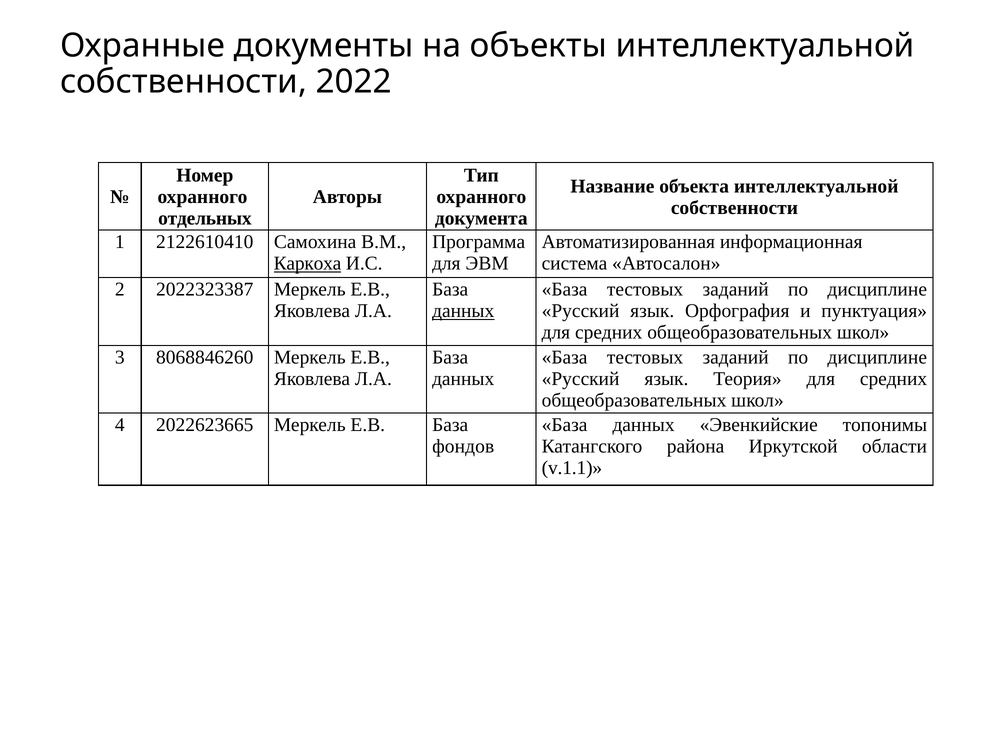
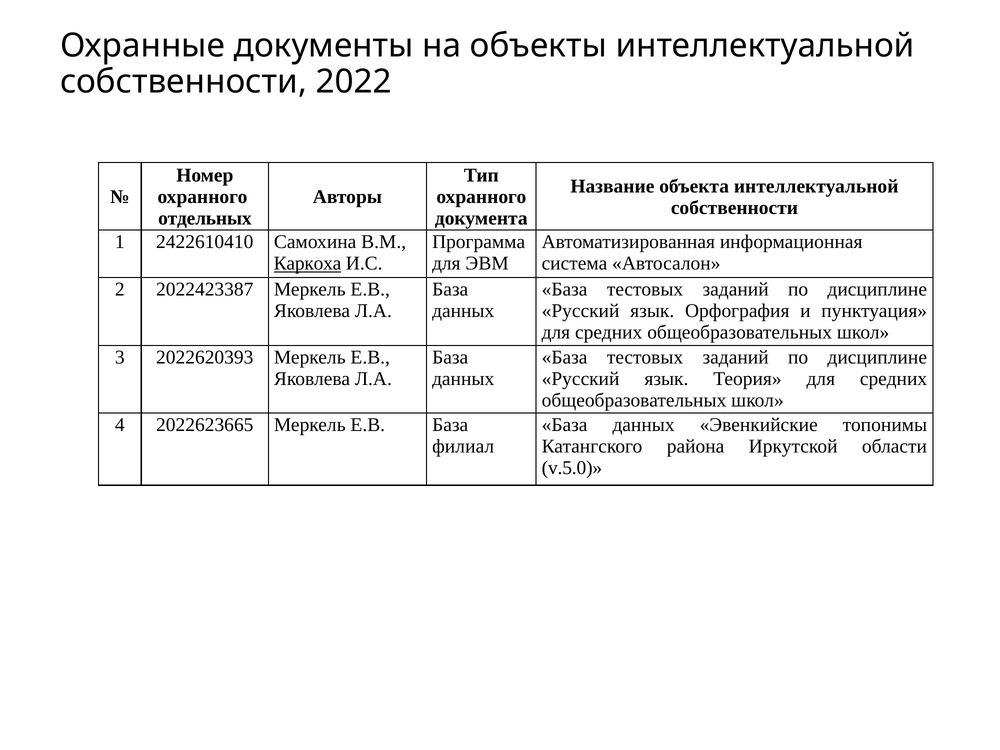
2122610410: 2122610410 -> 2422610410 (205, 242)
2022323387: 2022323387 -> 2022423387 (205, 290)
данных underline: present -> none (463, 311)
8068846260: 8068846260 -> 2022620393 (205, 357)
фондов: фондов -> филиал (463, 447)
v.1.1: v.1.1 -> v.5.0 (572, 468)
